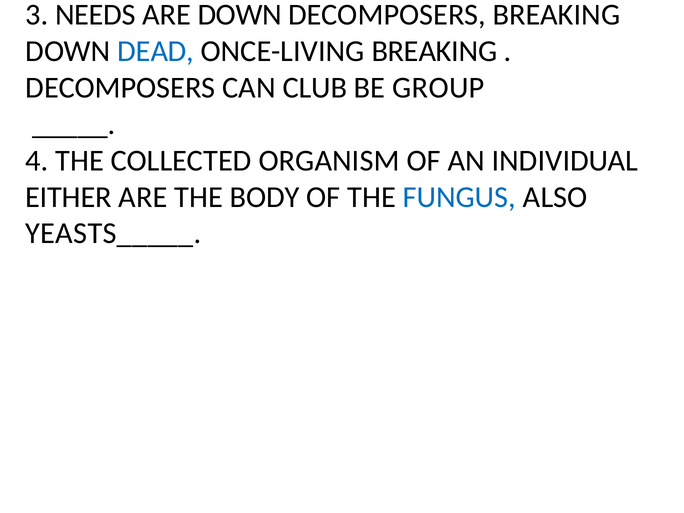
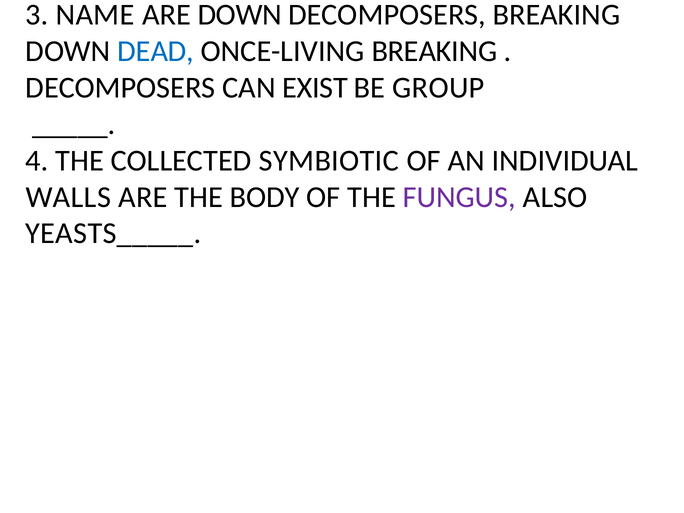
NEEDS: NEEDS -> NAME (95, 15)
CLUB: CLUB -> EXIST (315, 88)
ORGANISM: ORGANISM -> SYMBIOTIC (329, 160)
EITHER: EITHER -> WALLS (68, 197)
FUNGUS colour: blue -> purple (459, 197)
